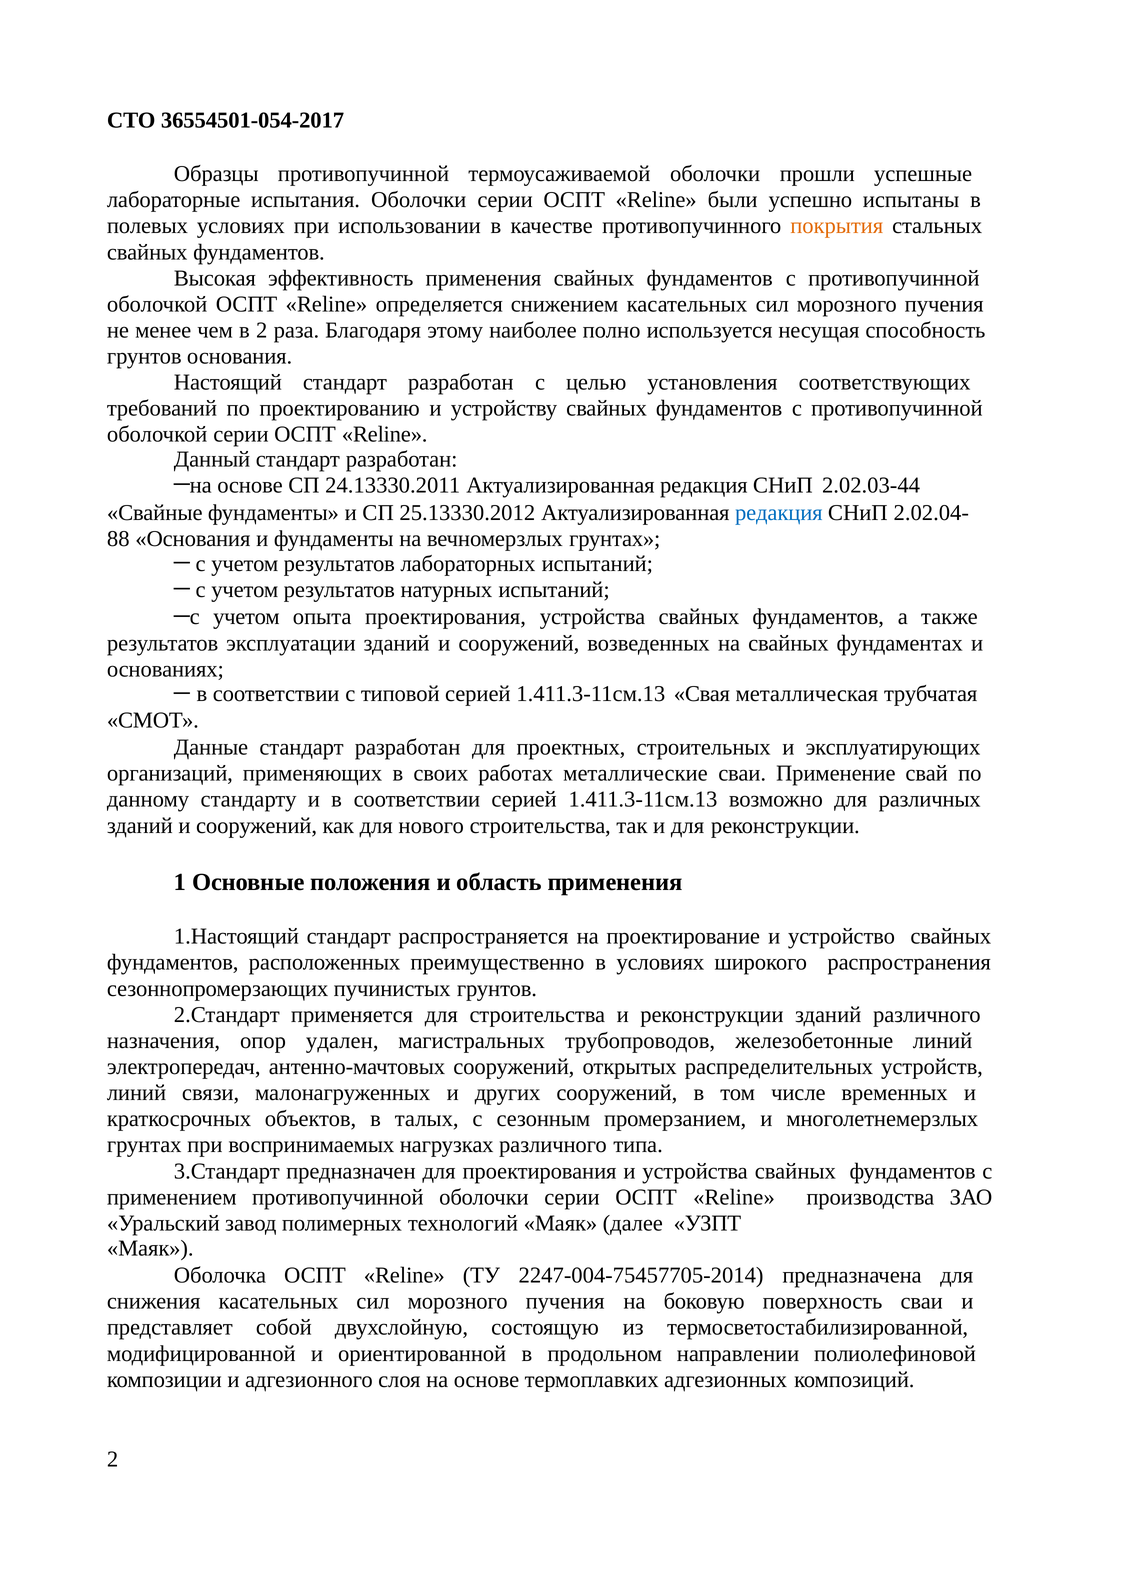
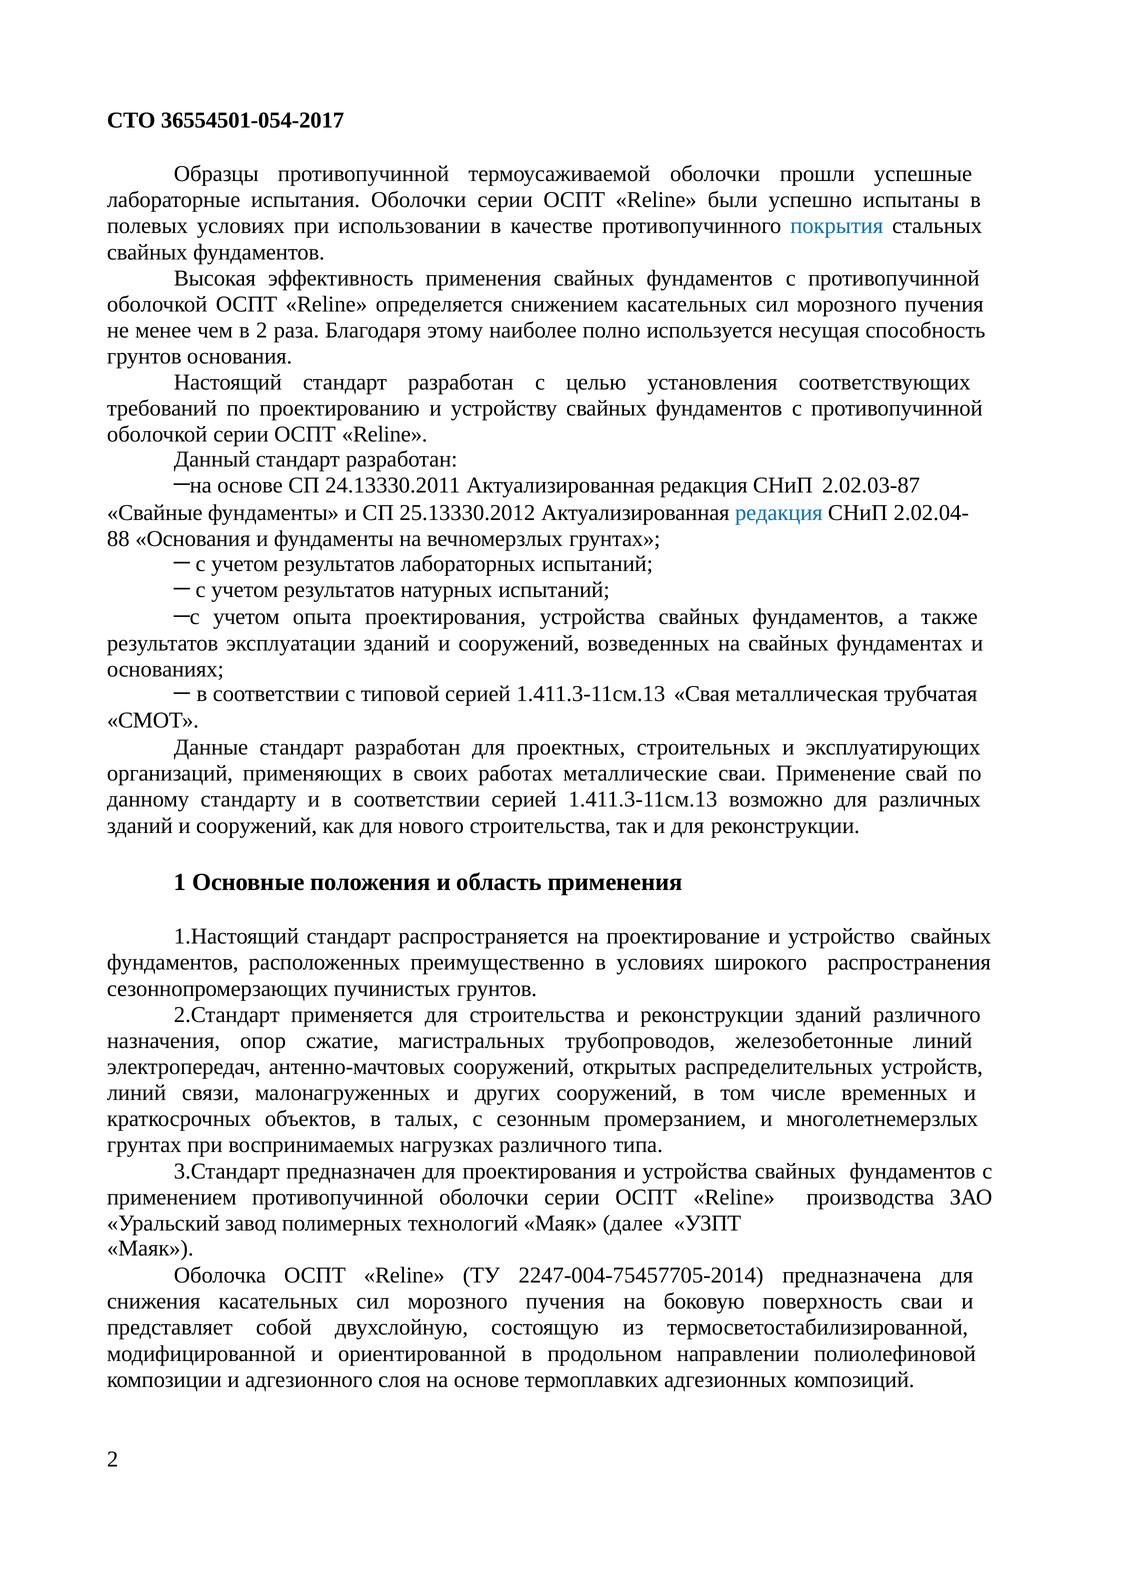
покрытия colour: orange -> blue (837, 226)
2.02.03-44: 2.02.03-44 -> 2.02.03-87 (871, 486)
удален: удален -> сжатие (342, 1041)
